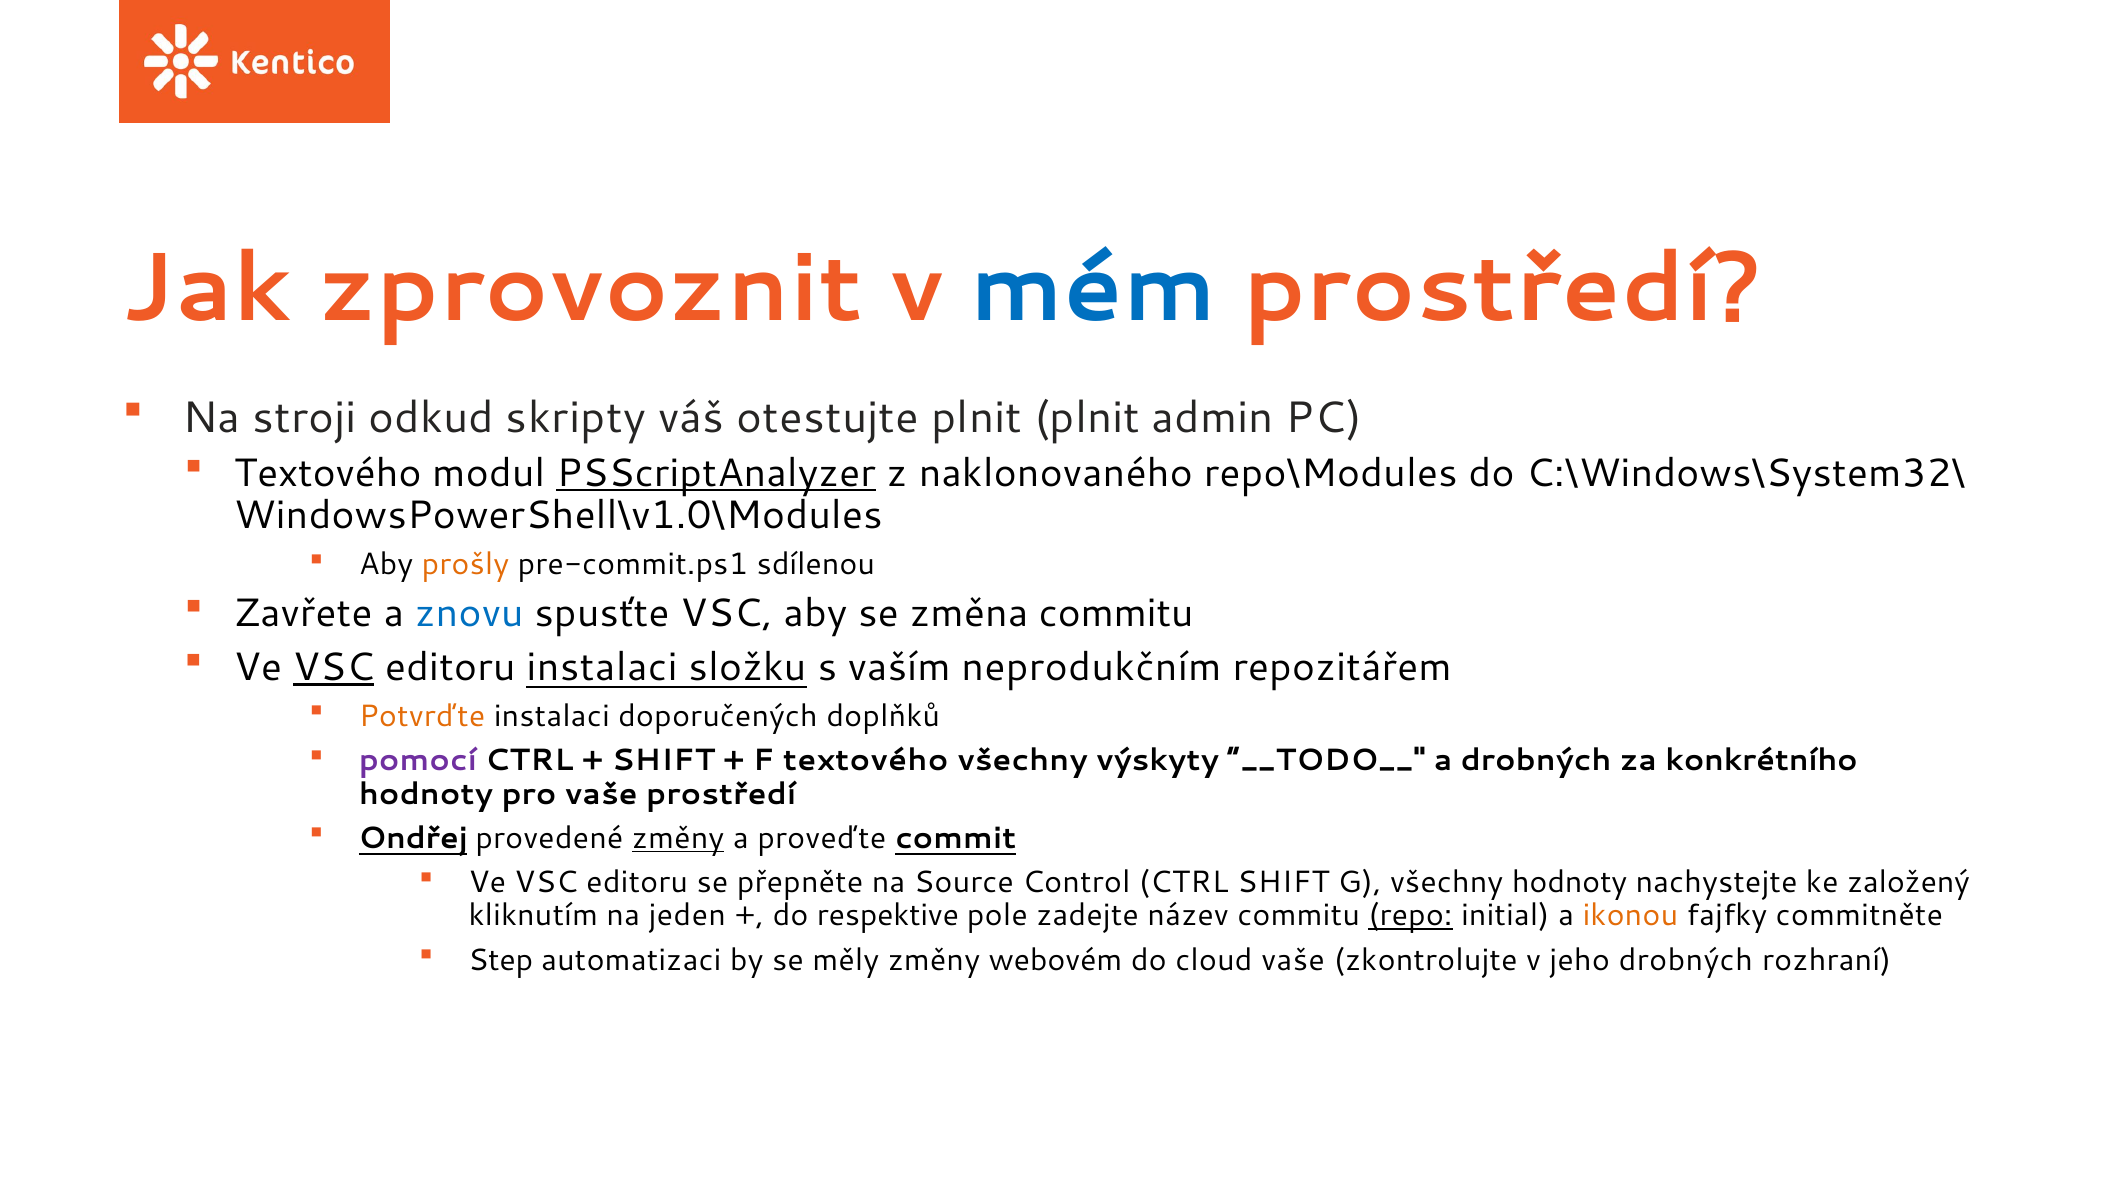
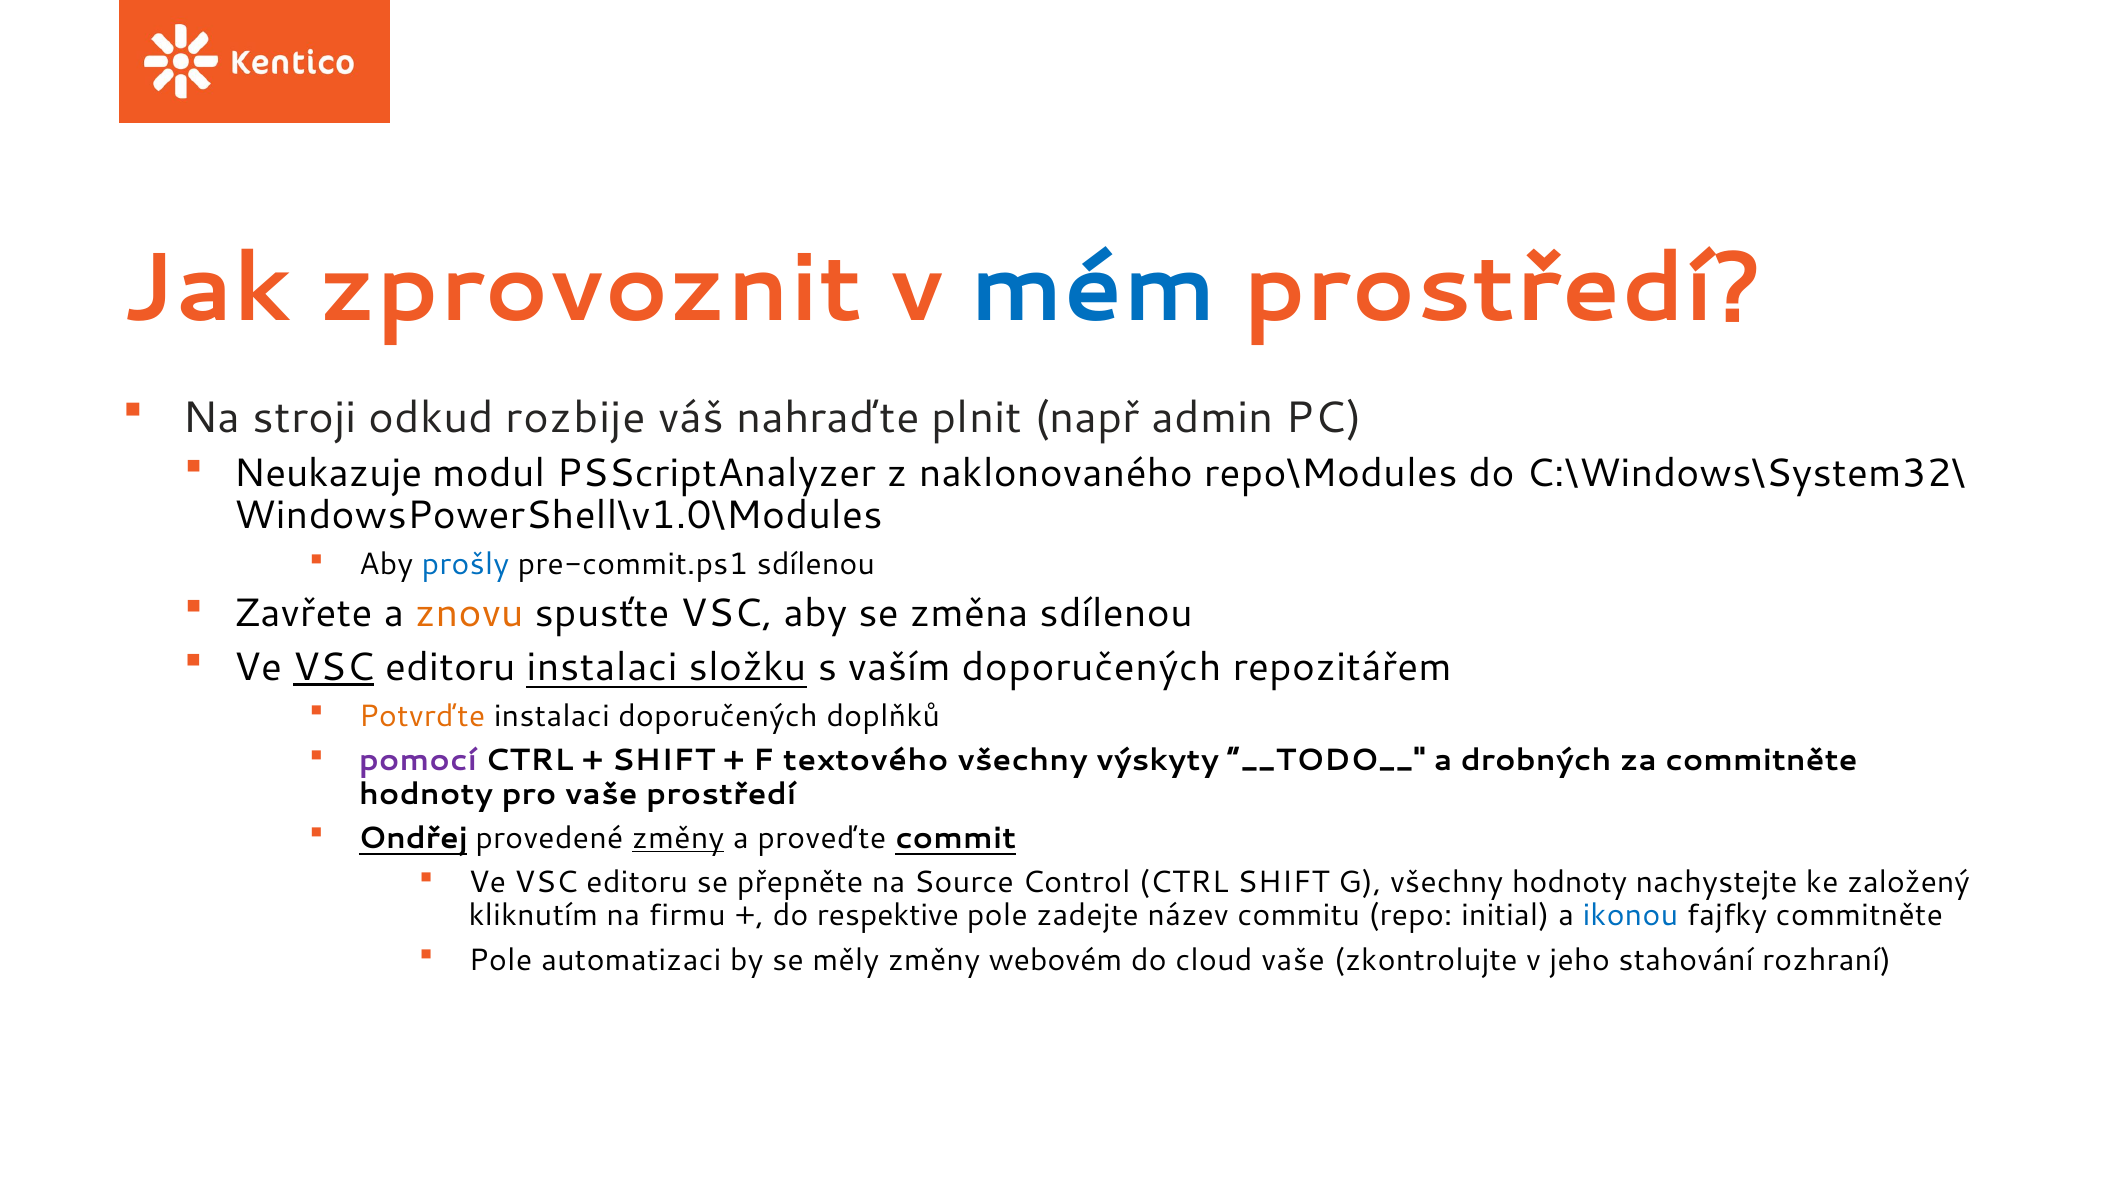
skripty: skripty -> rozbije (576, 418)
otestujte: otestujte -> nahraďte (828, 418)
plnit plnit: plnit -> např (1087, 418)
Textového: Textového -> Neukazuje (328, 473)
PSScriptAnalyzer underline: present -> none (716, 473)
prošly colour: orange -> blue (465, 565)
znovu colour: blue -> orange (469, 614)
změna commitu: commitu -> sdílenou (1116, 614)
vaším neprodukčním: neprodukčním -> doporučených (1091, 667)
za konkrétního: konkrétního -> commitněte (1762, 760)
jeden: jeden -> firmu (687, 916)
repo underline: present -> none (1410, 916)
ikonou colour: orange -> blue (1630, 916)
Step: Step -> Pole (500, 960)
jeho drobných: drobných -> stahování (1686, 960)
